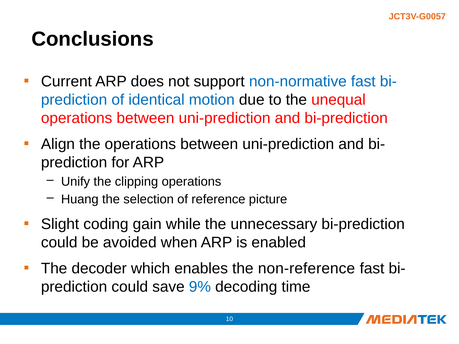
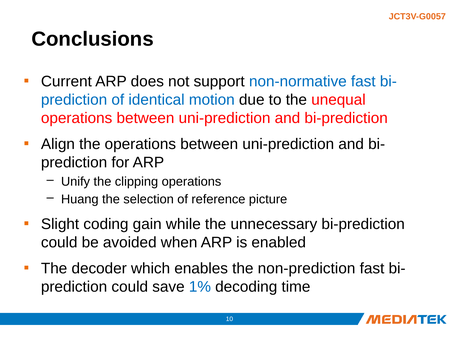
non-reference: non-reference -> non-prediction (307, 269)
9%: 9% -> 1% (200, 287)
